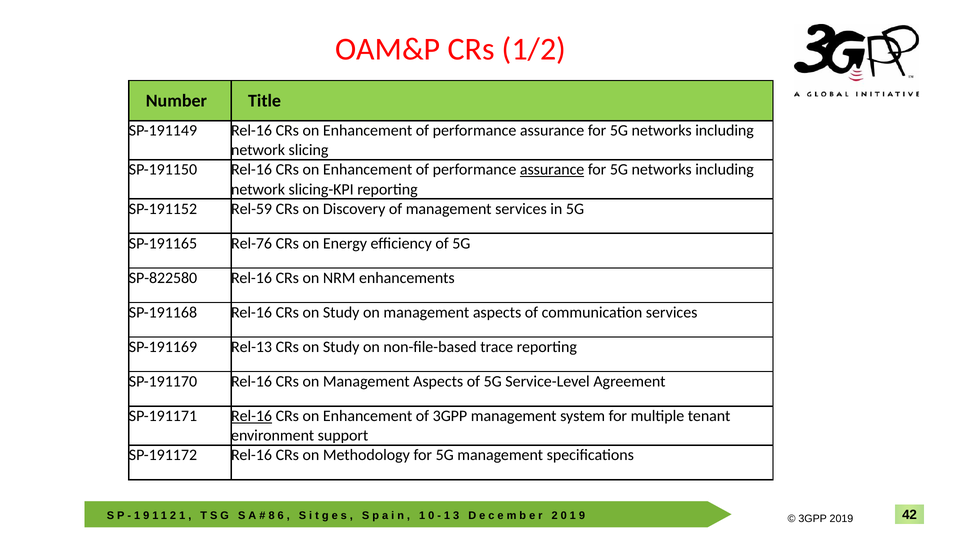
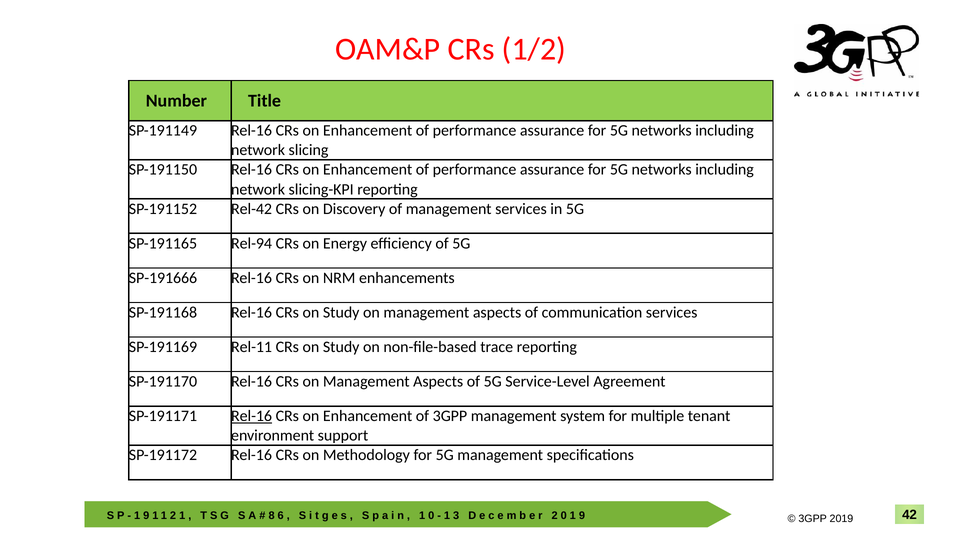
assurance underline: present -> none (552, 170)
Rel-59: Rel-59 -> Rel-42 (252, 209)
Rel-76: Rel-76 -> Rel-94 (252, 244)
SP-822580: SP-822580 -> SP-191666 (163, 278)
Rel-13: Rel-13 -> Rel-11 (252, 347)
